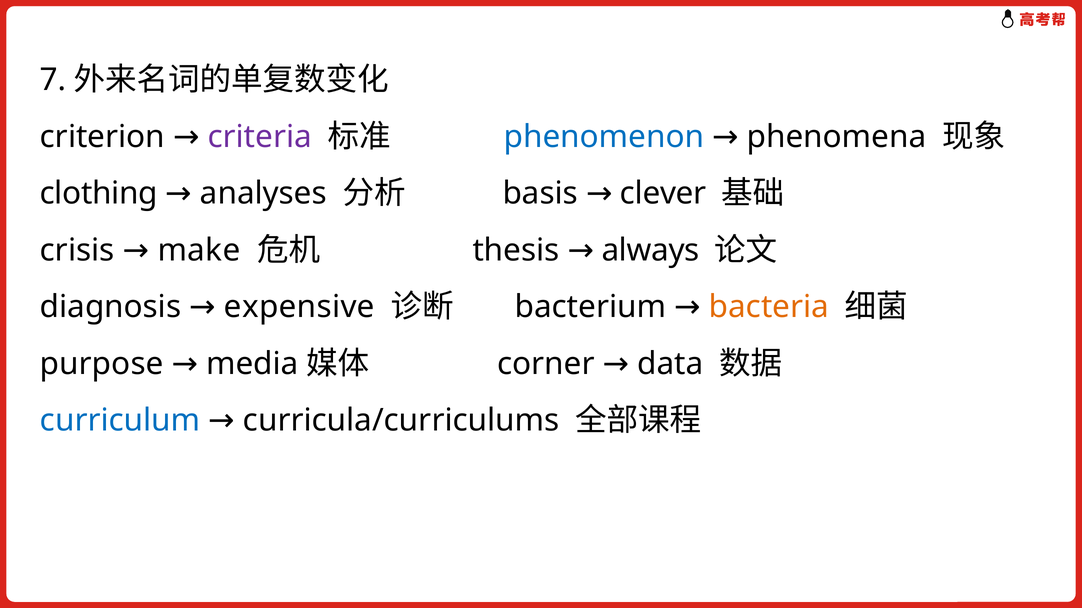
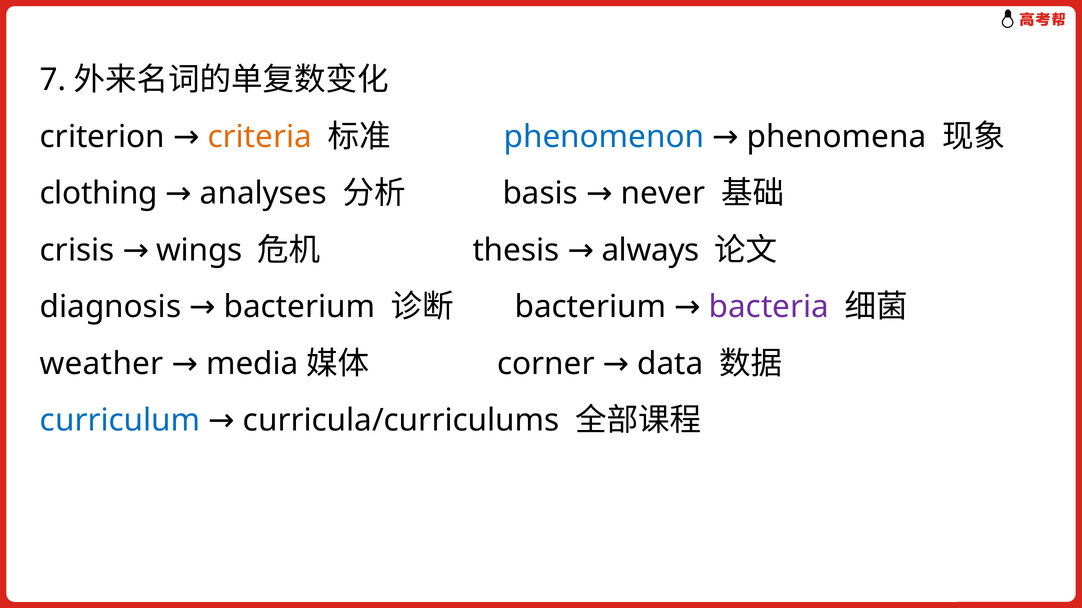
criteria colour: purple -> orange (260, 137)
clever: clever -> never (663, 194)
make: make -> wings (199, 250)
bacteria colour: orange -> purple (769, 307)
diagnosis expensive: expensive -> bacterium (299, 307)
purpose: purpose -> weather (102, 364)
